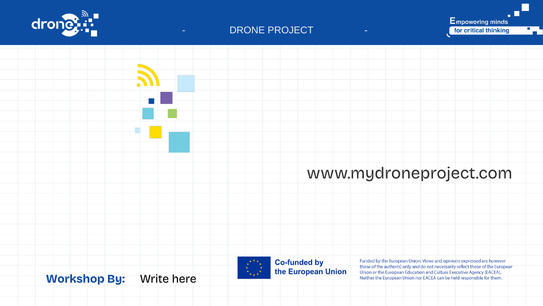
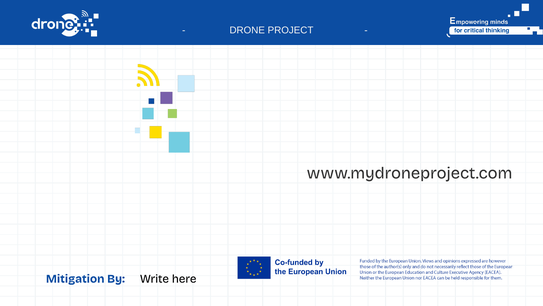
Workshop: Workshop -> Mitigation (75, 278)
